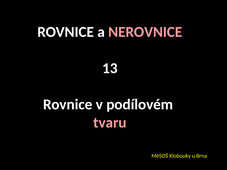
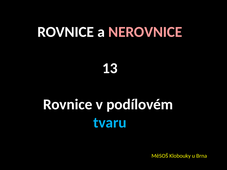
tvaru colour: pink -> light blue (110, 123)
